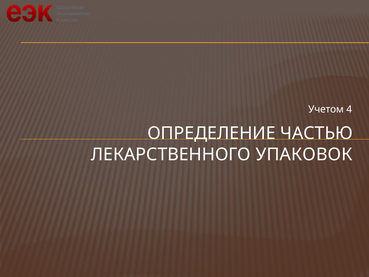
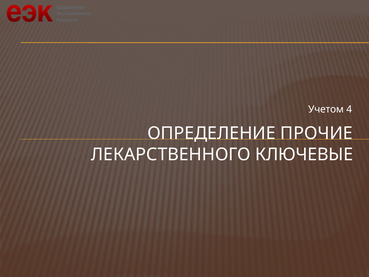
ЧАСТЬЮ: ЧАСТЬЮ -> ПРОЧИЕ (317, 133)
УПАКОВОК: УПАКОВОК -> КЛЮЧЕВЫЕ (304, 154)
